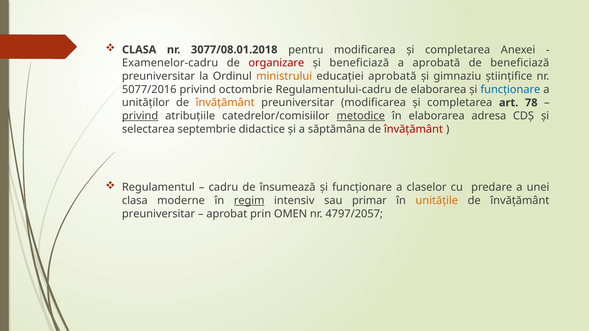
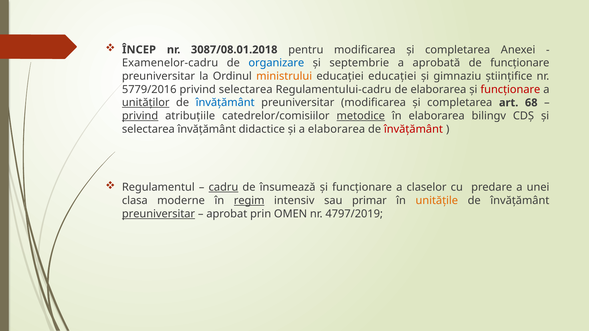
CLASA: CLASA -> ÎNCEP (139, 50)
3077/08.01.2018: 3077/08.01.2018 -> 3087/08.01.2018 (234, 50)
organizare colour: red -> blue (276, 63)
și beneficiază: beneficiază -> septembrie (359, 63)
de beneficiază: beneficiază -> funcționare (520, 63)
educației aprobată: aprobată -> educației (392, 76)
5077/2016: 5077/2016 -> 5779/2016 (149, 90)
privind octombrie: octombrie -> selectarea (246, 90)
funcționare colour: blue -> red (510, 90)
unităților underline: none -> present (146, 103)
învățământ colour: orange -> blue (225, 103)
78: 78 -> 68 (531, 103)
adresa: adresa -> bilingv (489, 116)
selectarea septembrie: septembrie -> învățământ (207, 129)
a săptămâna: săptămâna -> elaborarea (336, 129)
cadru underline: none -> present (223, 187)
preuniversitar underline: none -> present (159, 214)
4797/2057: 4797/2057 -> 4797/2019 (354, 214)
